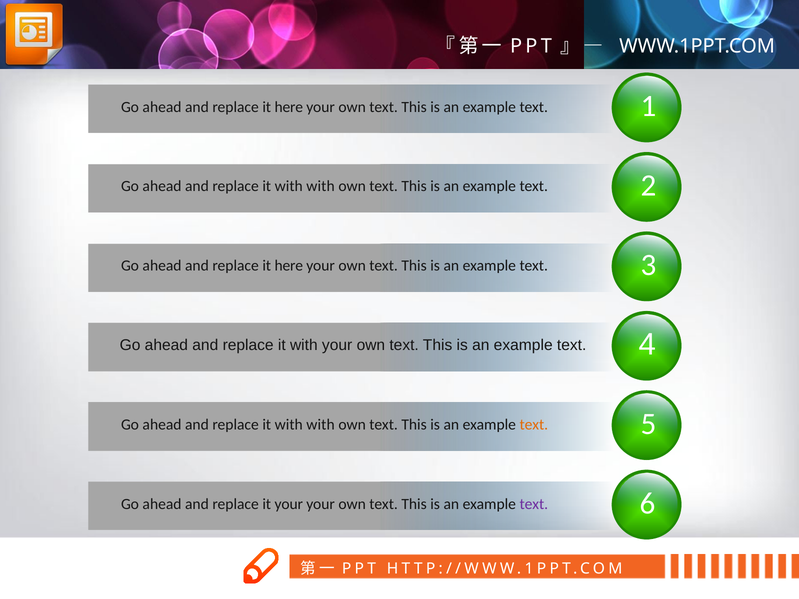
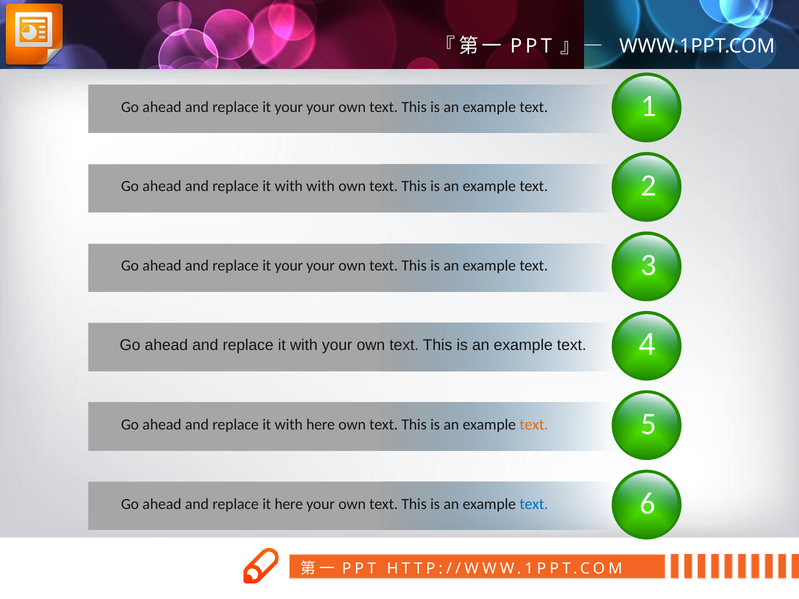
here: here -> your (289, 107)
here: here -> your (289, 266)
with: with -> here (321, 425)
it your: your -> here (289, 504)
text colour: purple -> blue (534, 504)
